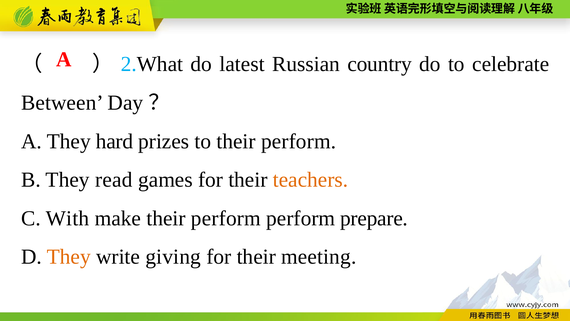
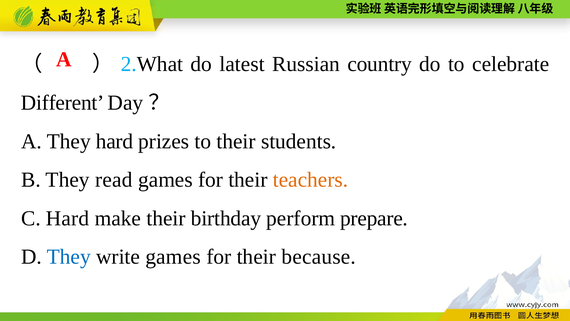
Between: Between -> Different (63, 103)
to their perform: perform -> students (299, 141)
C With: With -> Hard (68, 218)
make their perform: perform -> birthday (226, 218)
They colour: orange -> blue (69, 257)
write giving: giving -> games (173, 257)
meeting: meeting -> because (319, 257)
